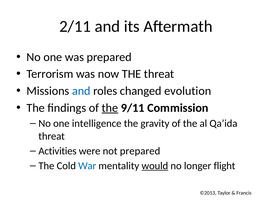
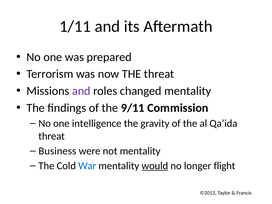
2/11: 2/11 -> 1/11 (75, 26)
and colour: blue -> purple (81, 91)
changed evolution: evolution -> mentality (188, 91)
the underline: present -> none (110, 108)
Activities: Activities -> Business (57, 151)
not prepared: prepared -> mentality (140, 151)
